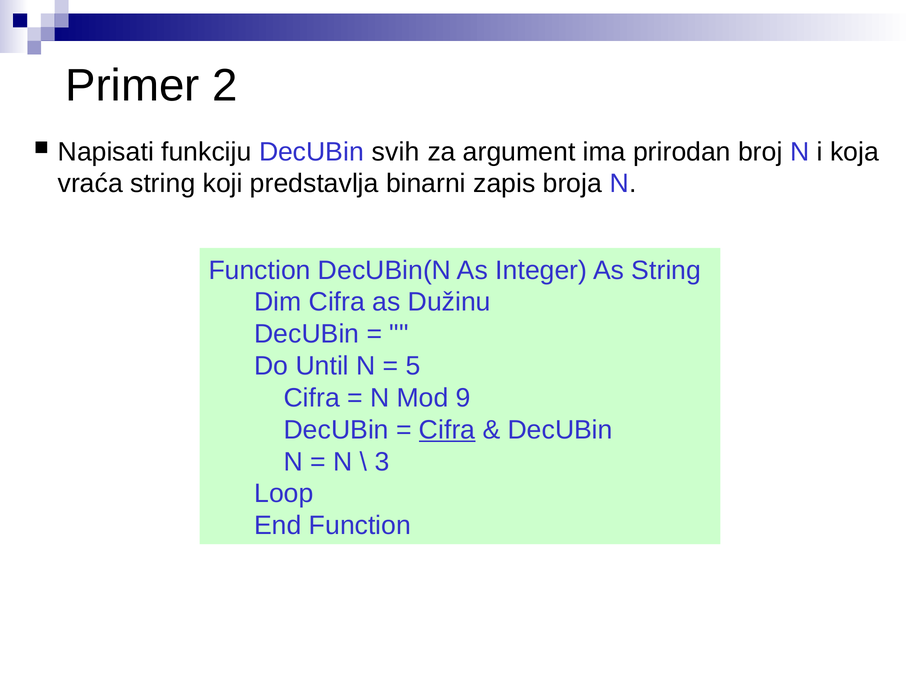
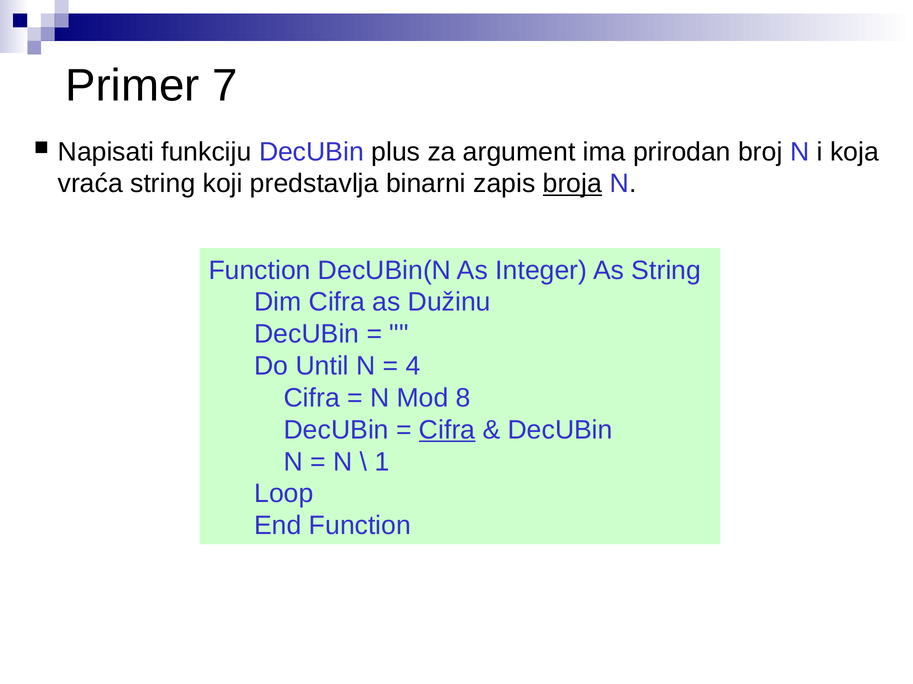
2: 2 -> 7 (225, 86)
svih: svih -> plus (396, 152)
broja underline: none -> present (572, 184)
5: 5 -> 4 (413, 366)
9: 9 -> 8 (463, 398)
3: 3 -> 1 (382, 462)
